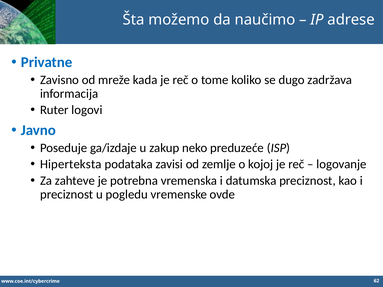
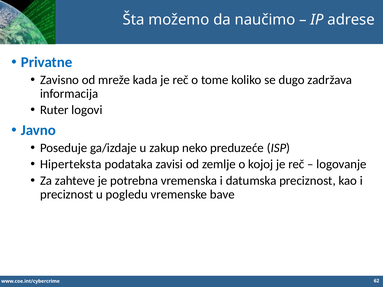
ovde: ovde -> bave (222, 195)
